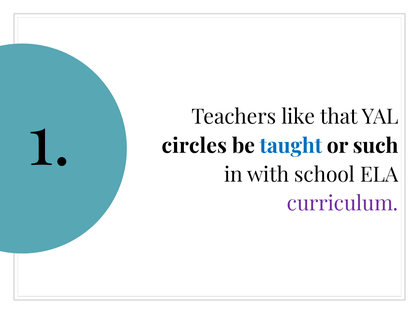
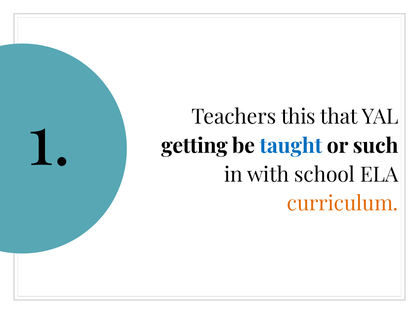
like: like -> this (298, 117)
circles: circles -> getting (194, 146)
curriculum colour: purple -> orange (343, 204)
